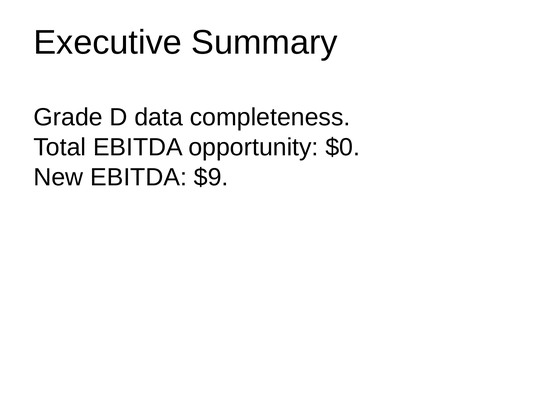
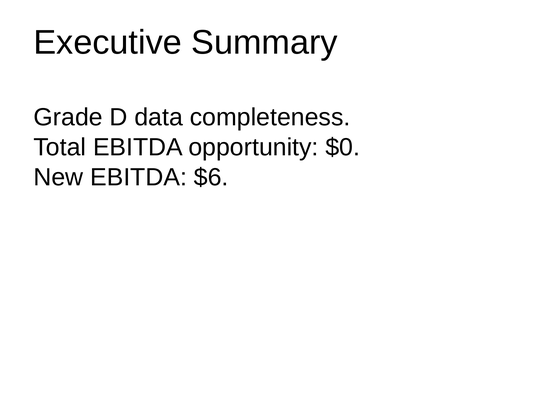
$9: $9 -> $6 (211, 177)
